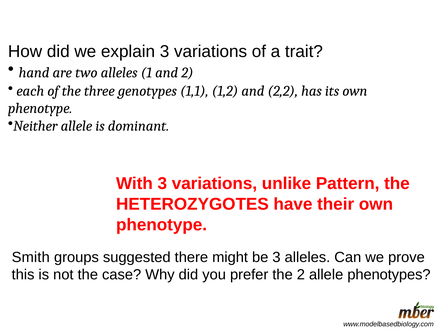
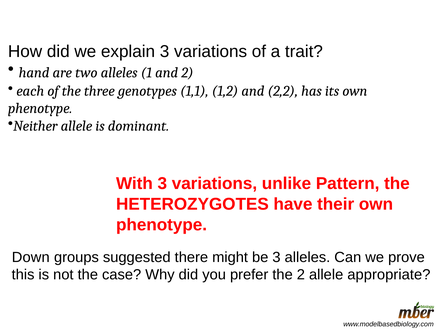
Smith: Smith -> Down (31, 257)
phenotypes: phenotypes -> appropriate (389, 275)
